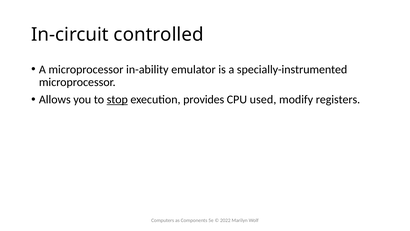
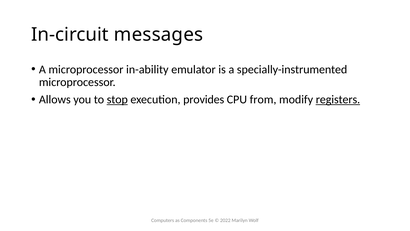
controlled: controlled -> messages (159, 34)
used: used -> from (263, 99)
registers underline: none -> present (338, 99)
